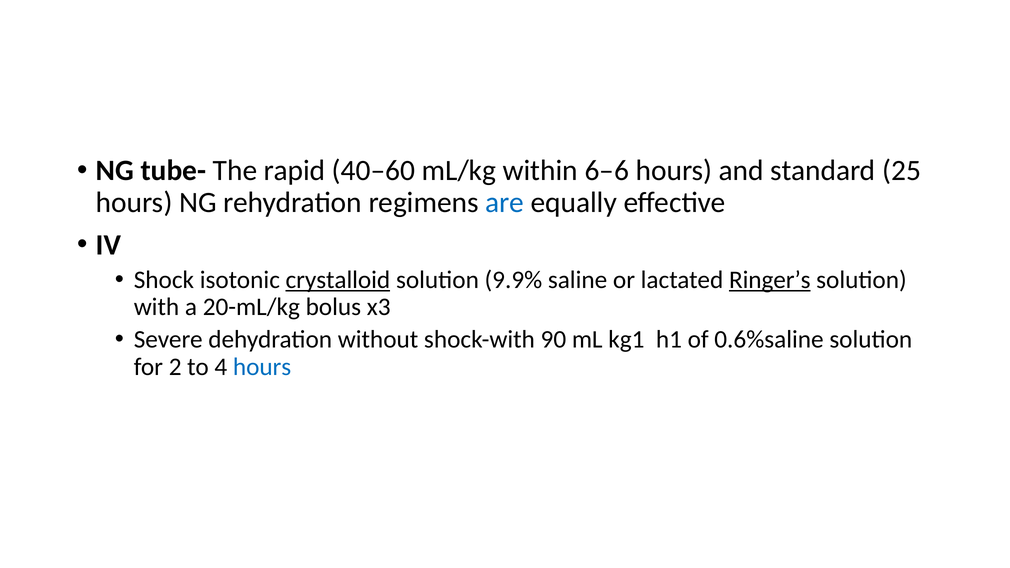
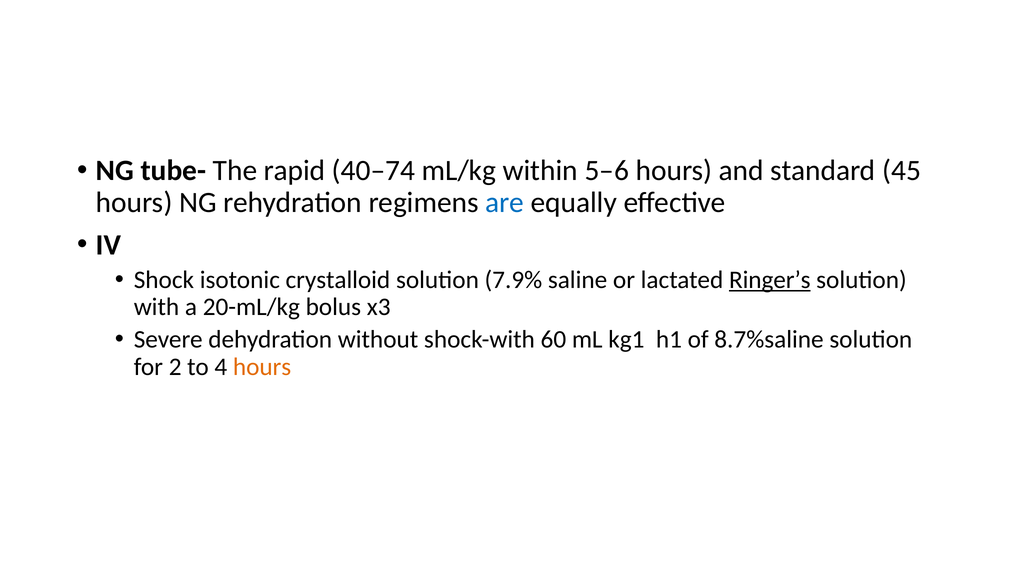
40–60: 40–60 -> 40–74 (373, 171)
6–6: 6–6 -> 5–6 (607, 171)
25: 25 -> 45 (902, 171)
crystalloid underline: present -> none (338, 280)
9.9%: 9.9% -> 7.9% (513, 280)
90: 90 -> 60 (553, 340)
0.6%saline: 0.6%saline -> 8.7%saline (769, 340)
hours colour: blue -> orange (262, 367)
